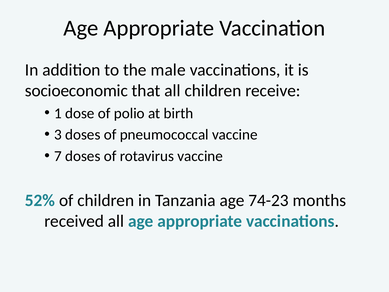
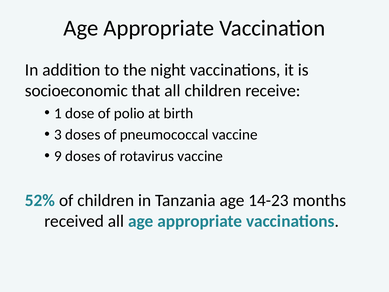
male: male -> night (168, 70)
7: 7 -> 9 (58, 156)
74-23: 74-23 -> 14-23 (269, 200)
